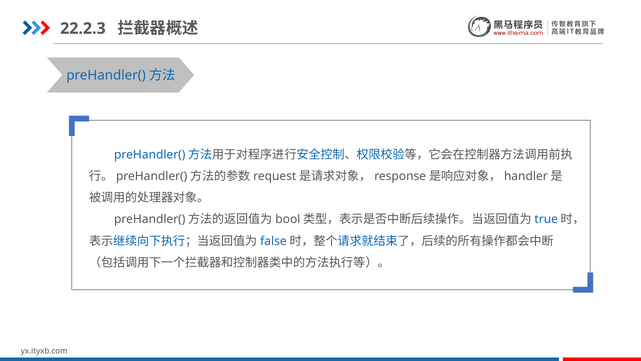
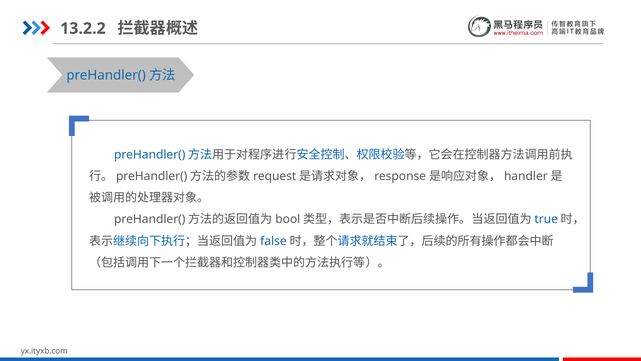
22.2.3: 22.2.3 -> 13.2.2 (83, 28)
